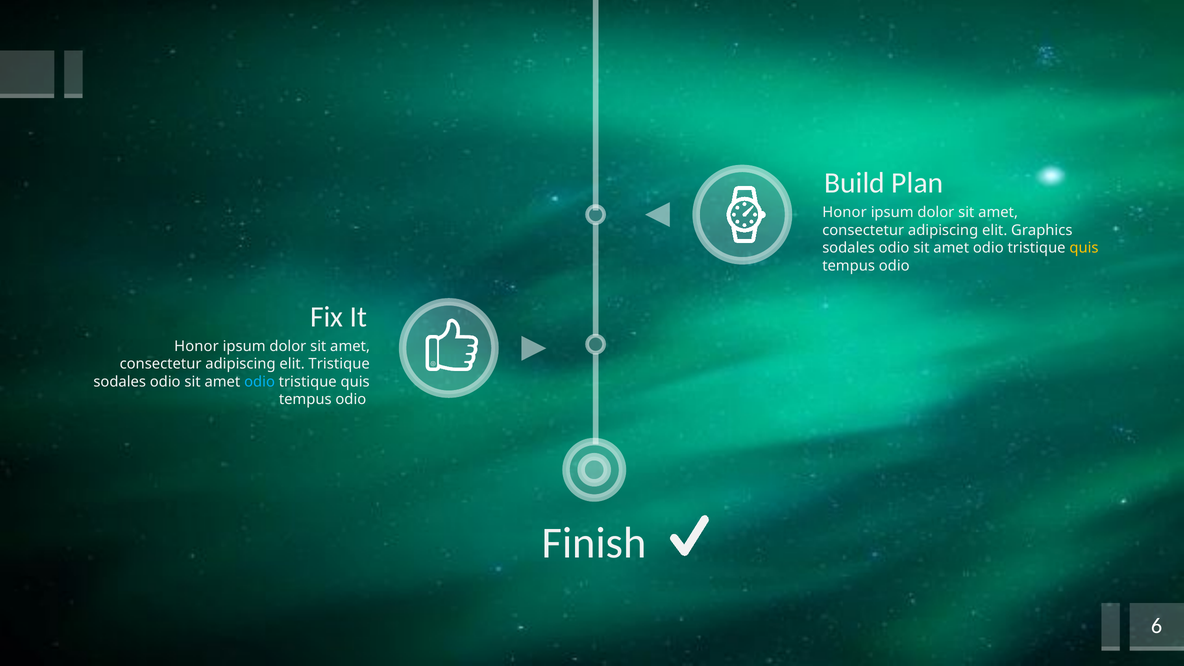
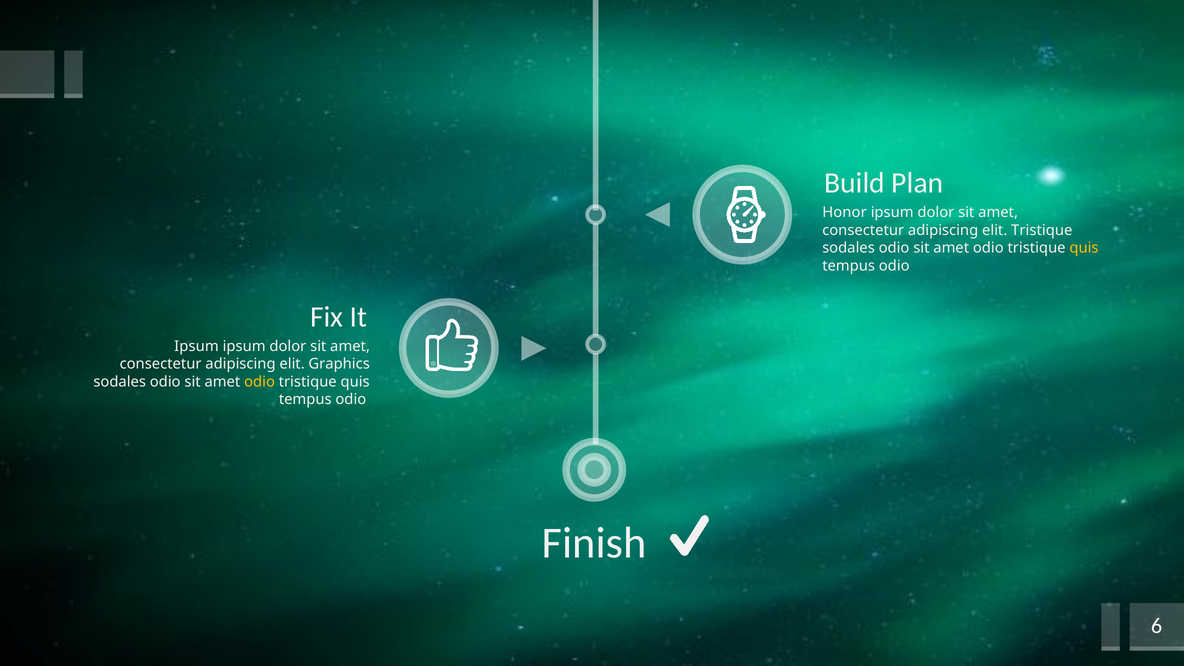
elit Graphics: Graphics -> Tristique (1042, 230)
Honor: Honor -> Ipsum (196, 346)
elit Tristique: Tristique -> Graphics (339, 364)
odio colour: light blue -> yellow (260, 382)
